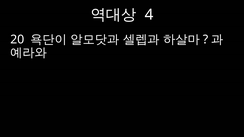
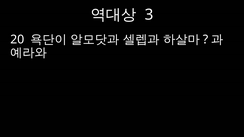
4: 4 -> 3 (149, 15)
